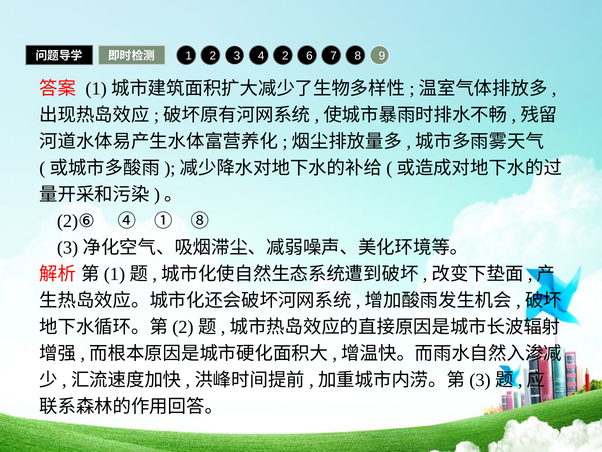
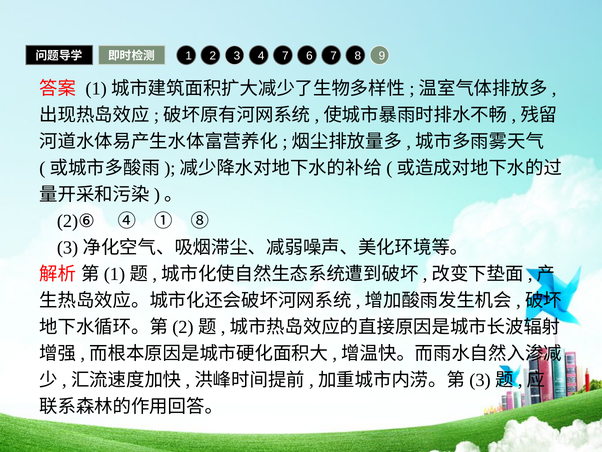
4 2: 2 -> 7 (285, 56)
